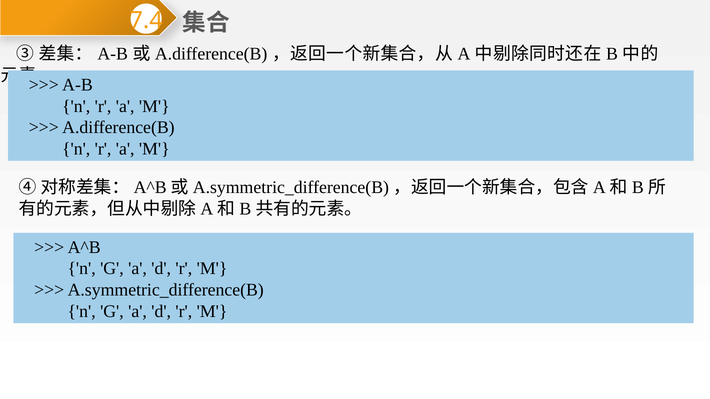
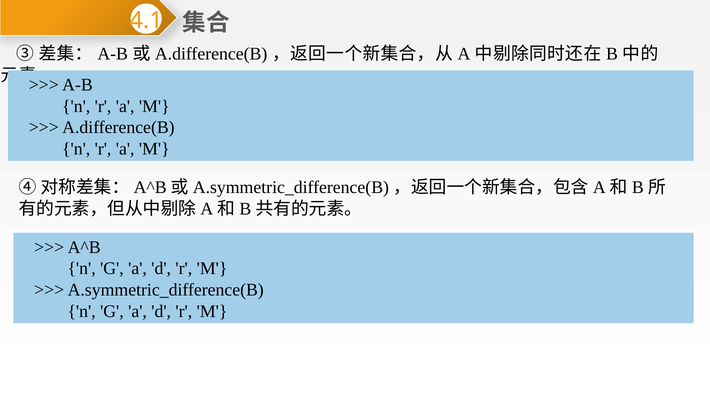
7.4: 7.4 -> 4.1 (146, 20)
